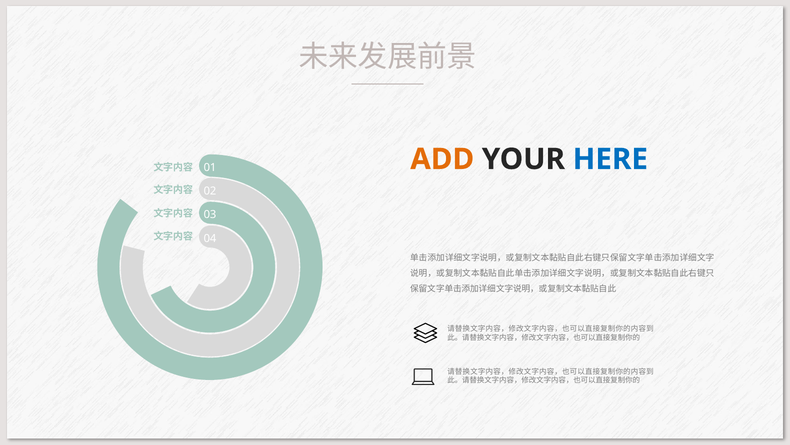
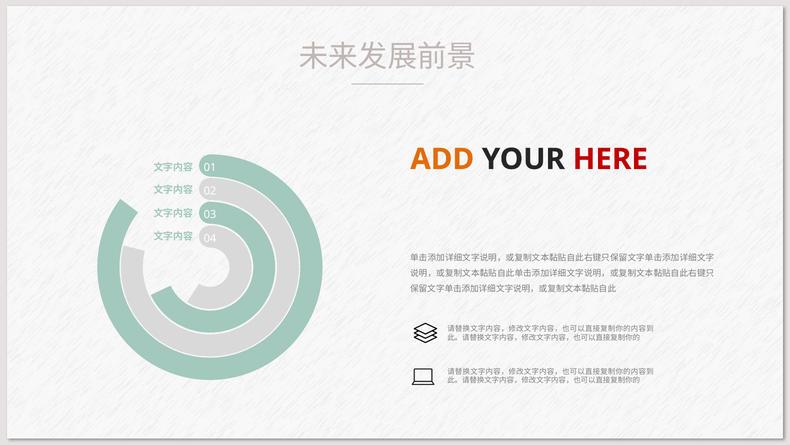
HERE colour: blue -> red (610, 159)
